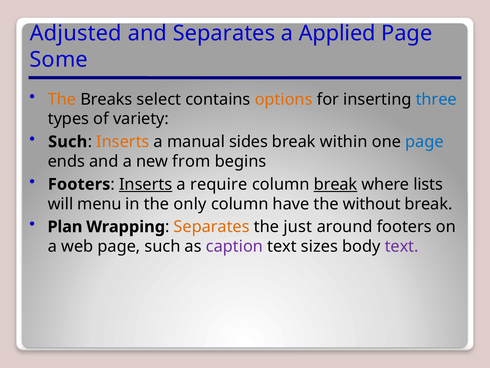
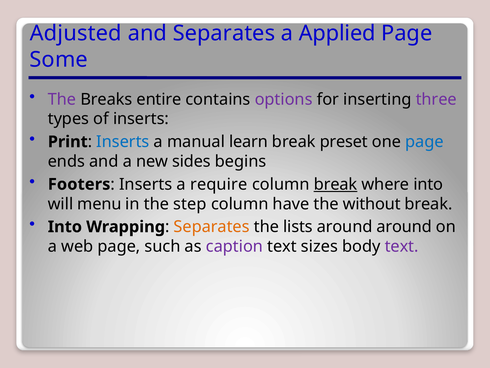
The colour: orange -> purple (62, 99)
select: select -> entire (159, 99)
options colour: orange -> purple (284, 99)
three colour: blue -> purple (436, 99)
of variety: variety -> inserts (141, 119)
Such: Such -> Print (68, 142)
Inserts colour: orange -> blue (123, 142)
sides: sides -> learn (249, 142)
within: within -> preset (344, 142)
from: from -> sides (191, 161)
Inserts underline: present -> none (146, 184)
where lists: lists -> into (428, 184)
only: only -> step (190, 204)
Plan: Plan -> Into (65, 227)
just: just -> lists (298, 227)
around footers: footers -> around (404, 227)
